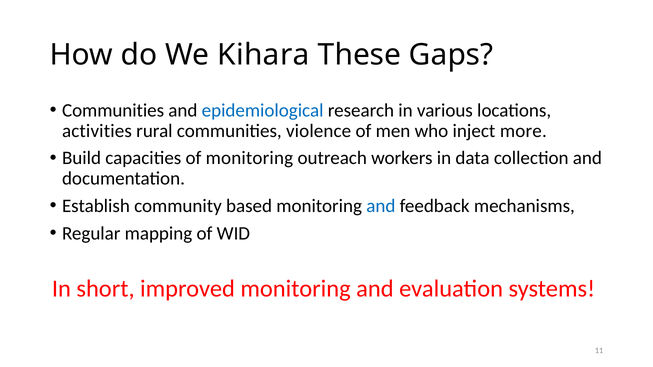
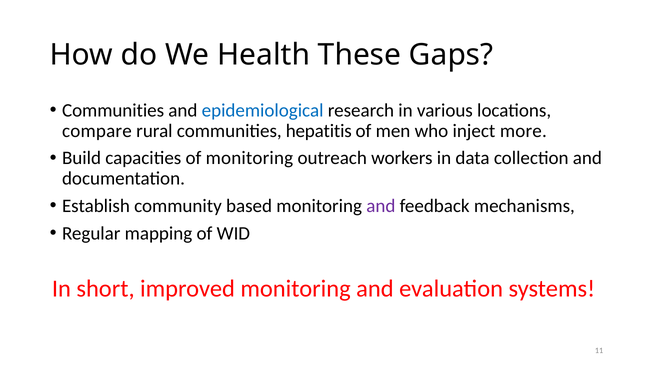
Kihara: Kihara -> Health (264, 55)
activities: activities -> compare (97, 131)
violence: violence -> hepatitis (319, 131)
and colour: blue -> purple (381, 206)
